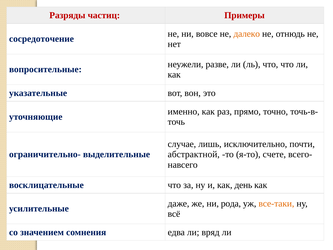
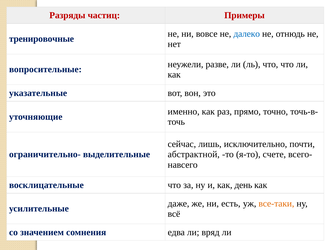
далеко colour: orange -> blue (247, 34)
сосредоточение: сосредоточение -> тренировочные (42, 39)
случае: случае -> сейчас (182, 144)
рода: рода -> есть (231, 203)
